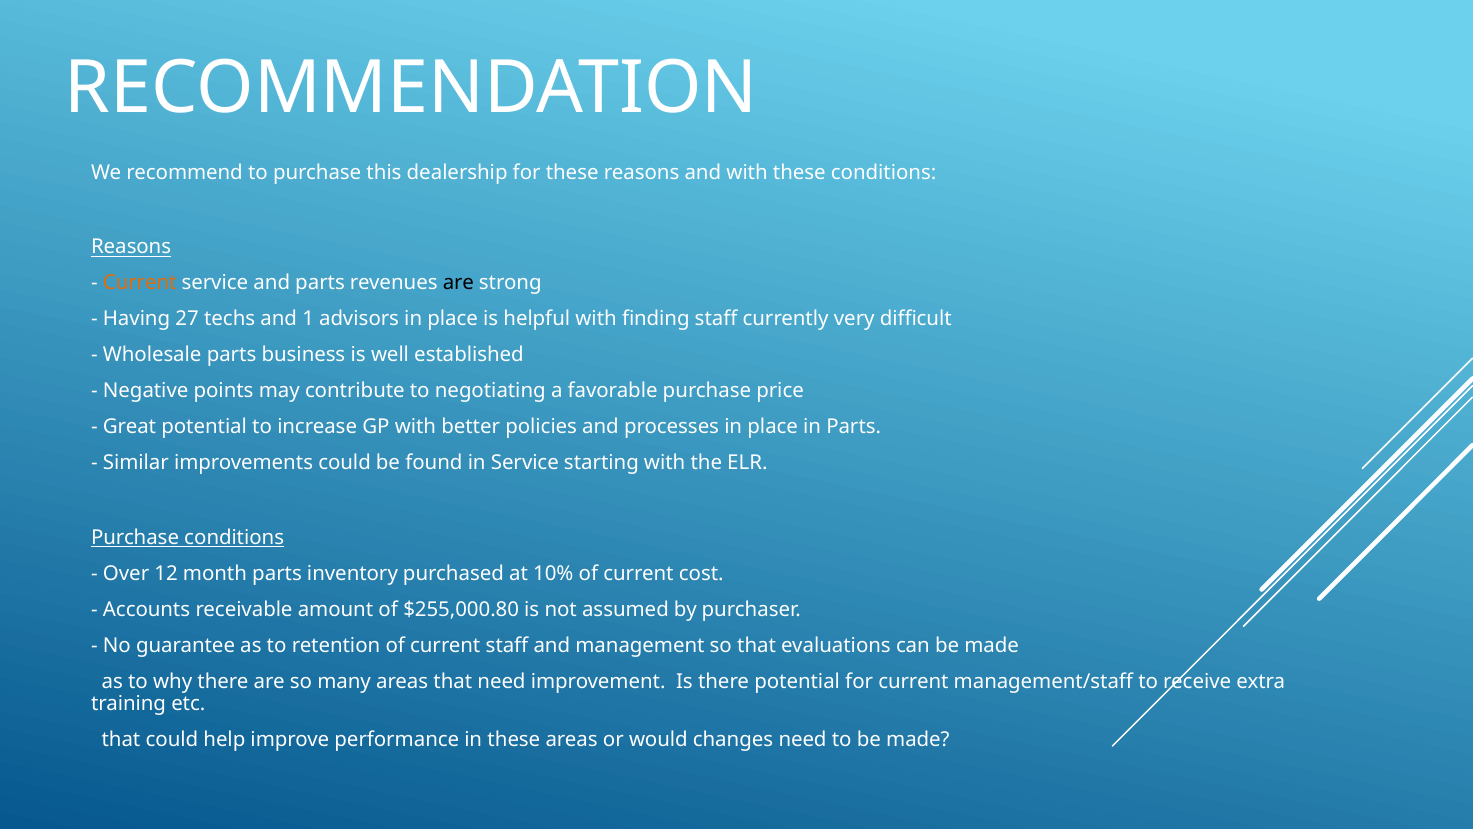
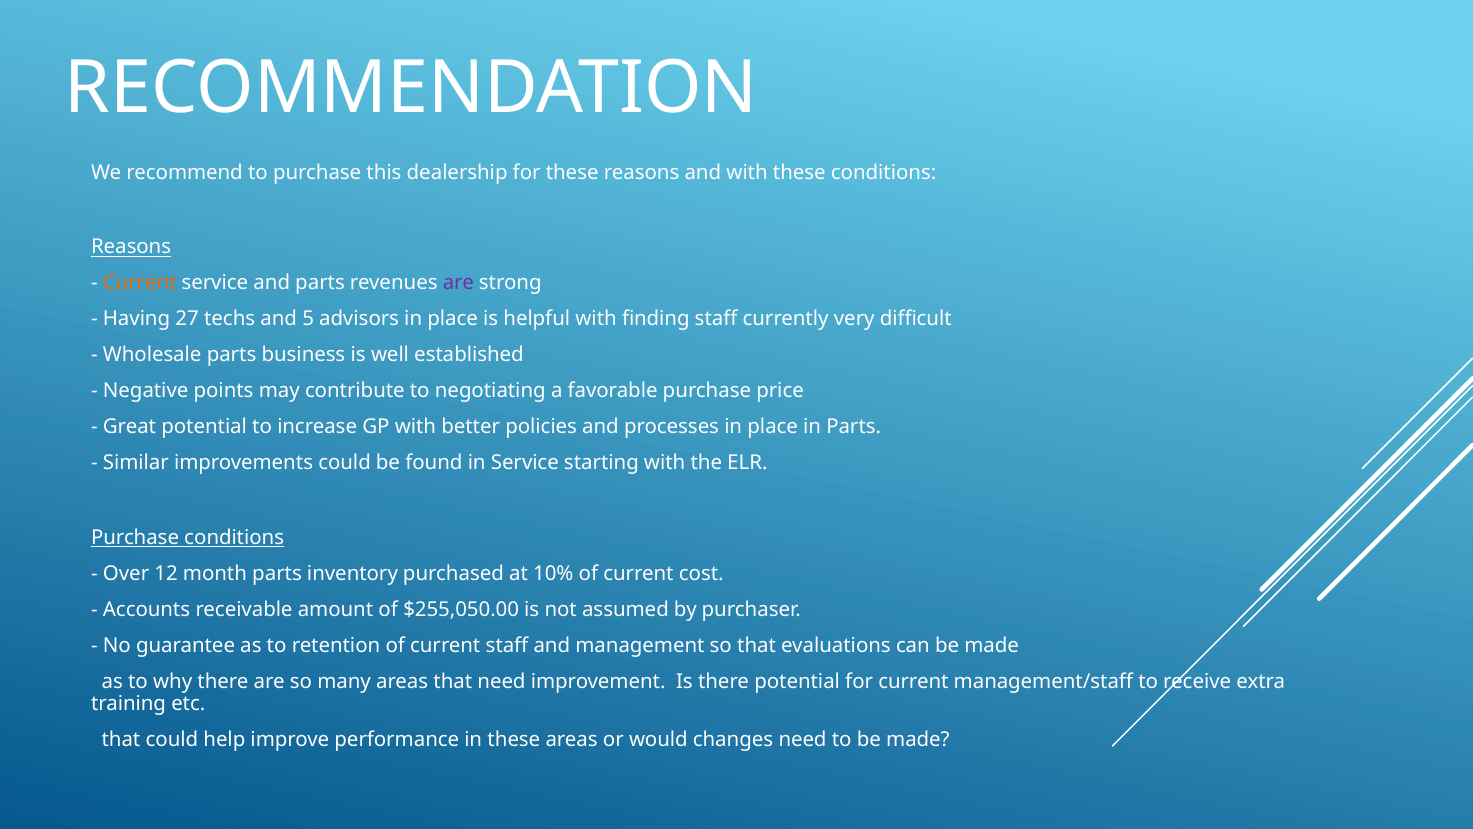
are colour: black -> purple (458, 283)
1: 1 -> 5 (308, 319)
$255,000.80: $255,000.80 -> $255,050.00 (461, 609)
